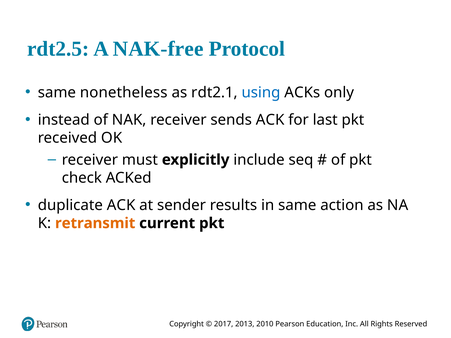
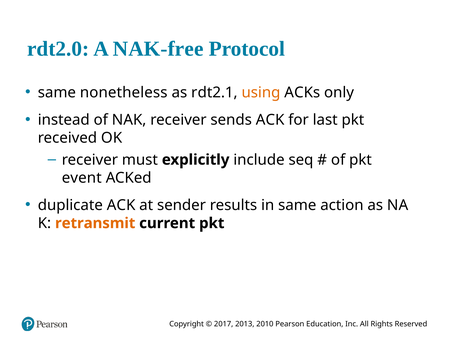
t2.5: t2.5 -> t2.0 (69, 49)
using colour: blue -> orange (261, 93)
check: check -> event (82, 178)
